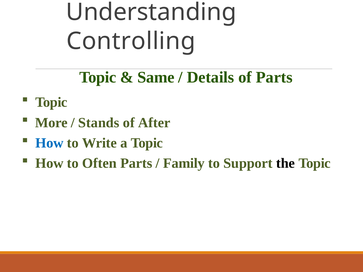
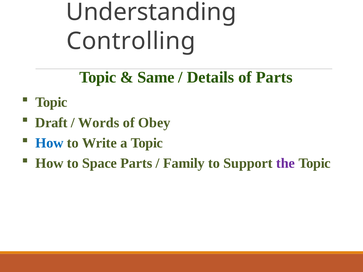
More: More -> Draft (51, 123)
Stands: Stands -> Words (99, 123)
After: After -> Obey (154, 123)
Often: Often -> Space (100, 163)
the colour: black -> purple (286, 163)
